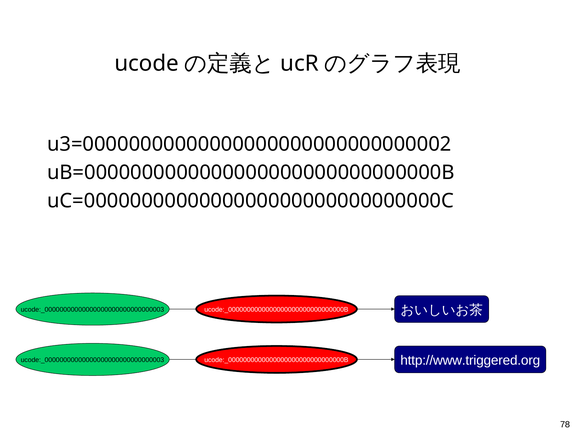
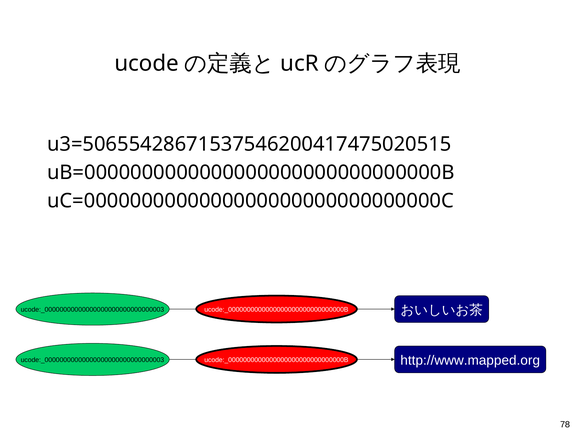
u3=00000000000000000000000000000002: u3=00000000000000000000000000000002 -> u3=50655428671537546200417475020515 (249, 144)
http://www.triggered.org: http://www.triggered.org -> http://www.mapped.org (470, 361)
